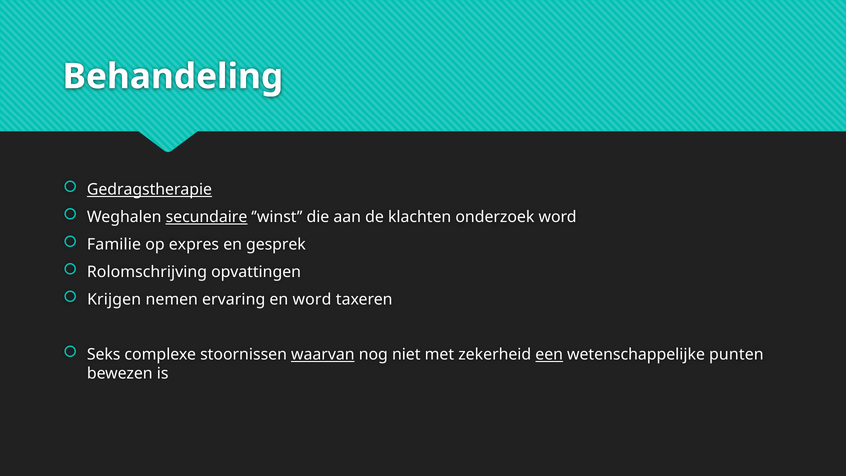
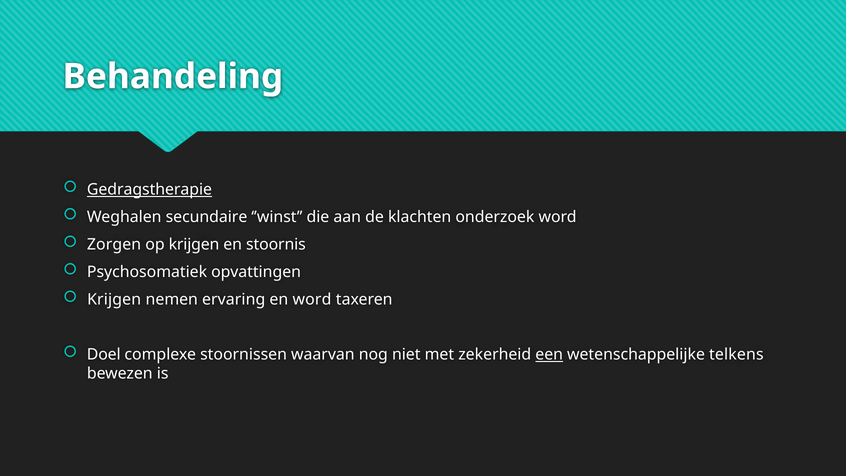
secundaire underline: present -> none (207, 217)
Familie: Familie -> Zorgen (114, 244)
op expres: expres -> krijgen (194, 244)
gesprek: gesprek -> stoornis (276, 244)
Rolomschrijving: Rolomschrijving -> Psychosomatiek (147, 272)
Seks: Seks -> Doel (104, 354)
waarvan underline: present -> none (323, 354)
punten: punten -> telkens (736, 354)
